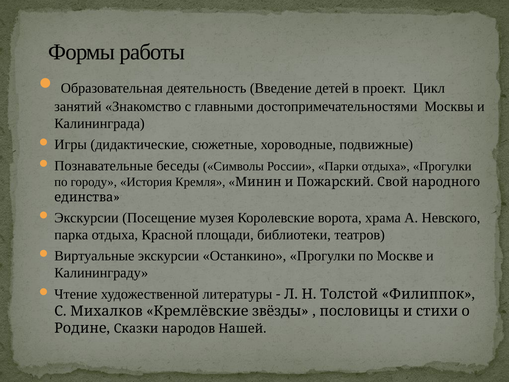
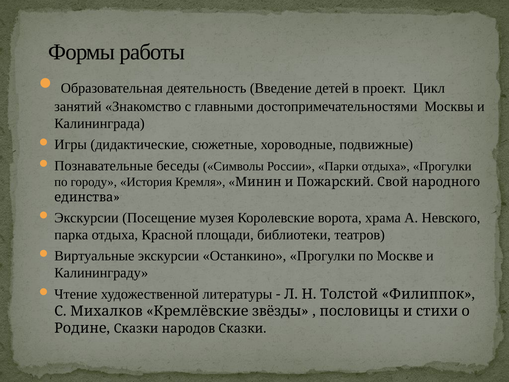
народов Нашей: Нашей -> Сказки (242, 329)
